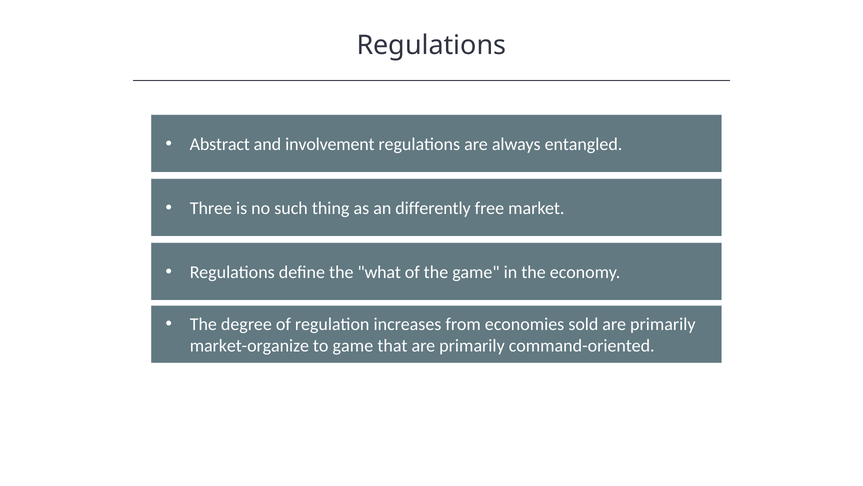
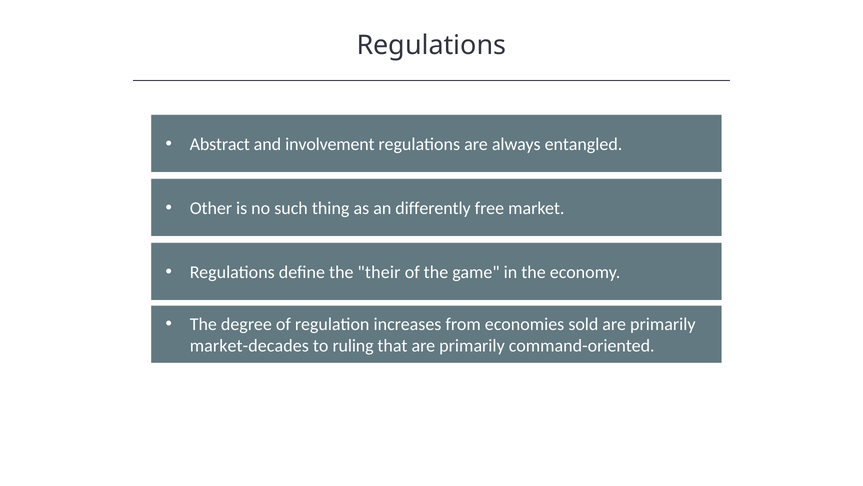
Three: Three -> Other (211, 208)
what: what -> their (379, 272)
market-organize: market-organize -> market-decades (249, 346)
to game: game -> ruling (353, 346)
